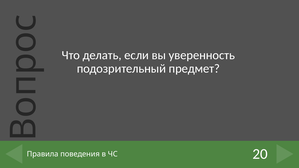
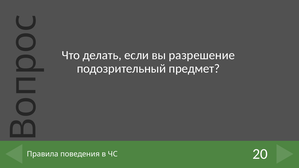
уверенность: уверенность -> разрешение (202, 55)
